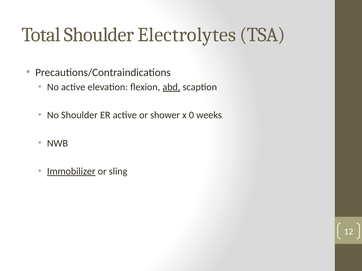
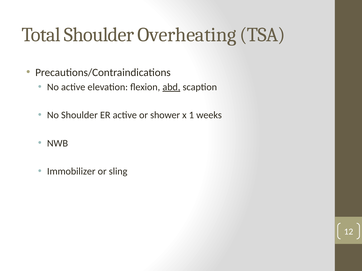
Electrolytes: Electrolytes -> Overheating (187, 35)
0: 0 -> 1 (191, 115)
Immobilizer underline: present -> none (71, 172)
